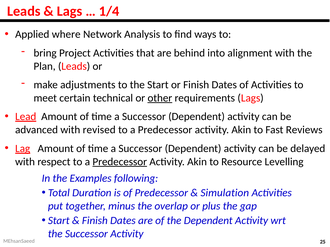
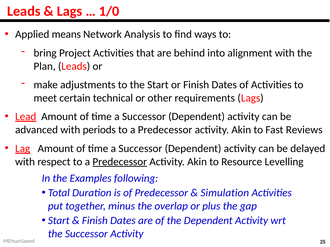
1/4: 1/4 -> 1/0 (109, 11)
where: where -> means (66, 34)
other underline: present -> none (160, 98)
revised: revised -> periods (99, 130)
